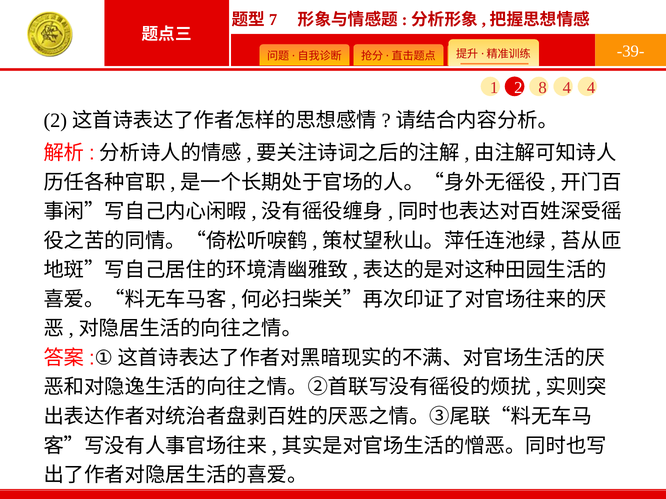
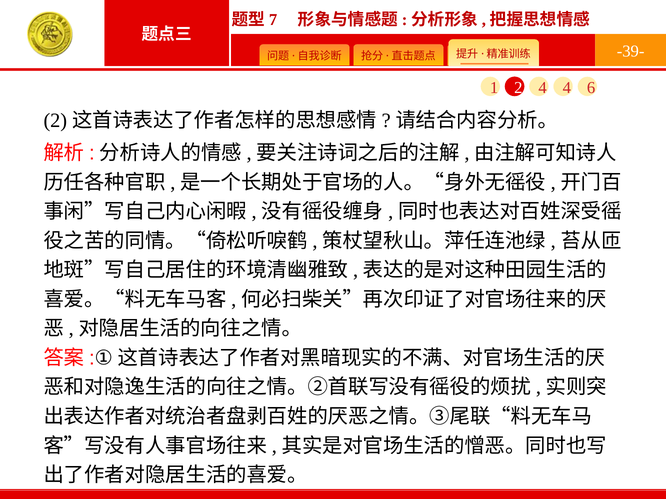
2 8: 8 -> 4 (543, 88)
4 4: 4 -> 6 (591, 88)
